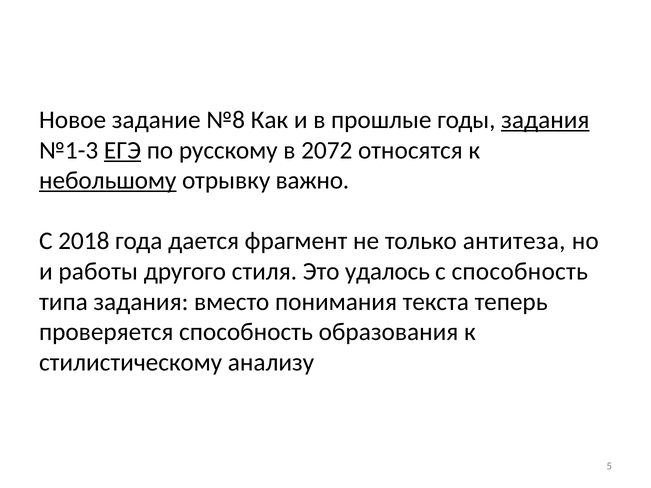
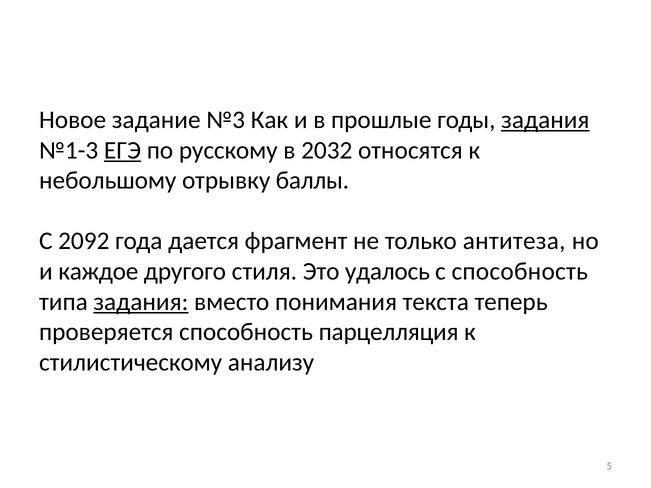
№8: №8 -> №3 (226, 120)
2072: 2072 -> 2032 (327, 150)
небольшому underline: present -> none (108, 181)
важно: важно -> баллы (312, 181)
2018: 2018 -> 2092 (84, 241)
работы: работы -> каждое (98, 272)
задания underline: none -> present (141, 302)
образования: образования -> парцелляция (389, 332)
